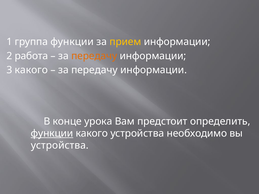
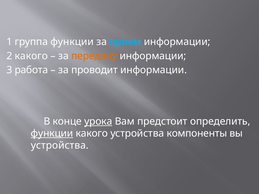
прием colour: yellow -> light blue (125, 42)
2 работа: работа -> какого (31, 56)
3 какого: какого -> работа (31, 70)
передачу: передачу -> проводит (95, 70)
урока underline: none -> present (98, 121)
необходимо: необходимо -> компоненты (197, 134)
